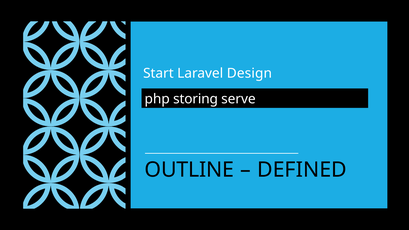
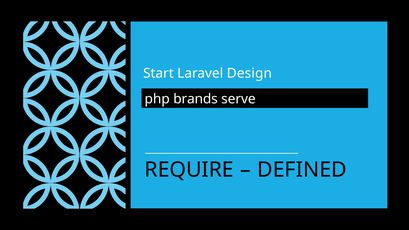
storing: storing -> brands (196, 99)
OUTLINE: OUTLINE -> REQUIRE (189, 170)
